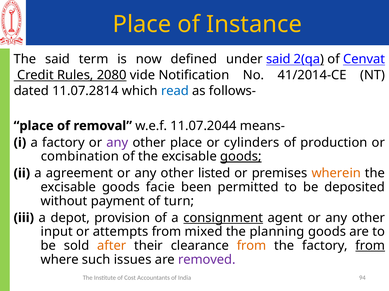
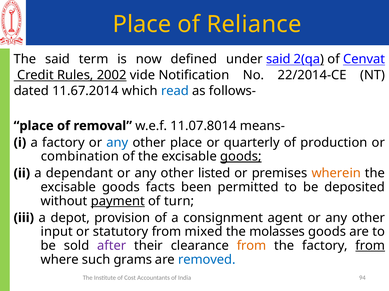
Instance: Instance -> Reliance (254, 24)
2080: 2080 -> 2002 (112, 75)
41/2014-CE: 41/2014-CE -> 22/2014-CE (312, 75)
11.07.2814: 11.07.2814 -> 11.67.2014 (85, 91)
11.07.2044: 11.07.2044 -> 11.07.8014 (204, 126)
any colour: purple -> blue (117, 143)
cylinders: cylinders -> quarterly (252, 143)
agreement: agreement -> dependant (79, 174)
facie: facie -> facts (160, 188)
payment underline: none -> present (118, 202)
consignment underline: present -> none (223, 218)
attempts: attempts -> statutory (121, 232)
planning: planning -> molasses (277, 232)
after colour: orange -> purple (112, 246)
issues: issues -> grams (133, 260)
removed colour: purple -> blue (207, 260)
